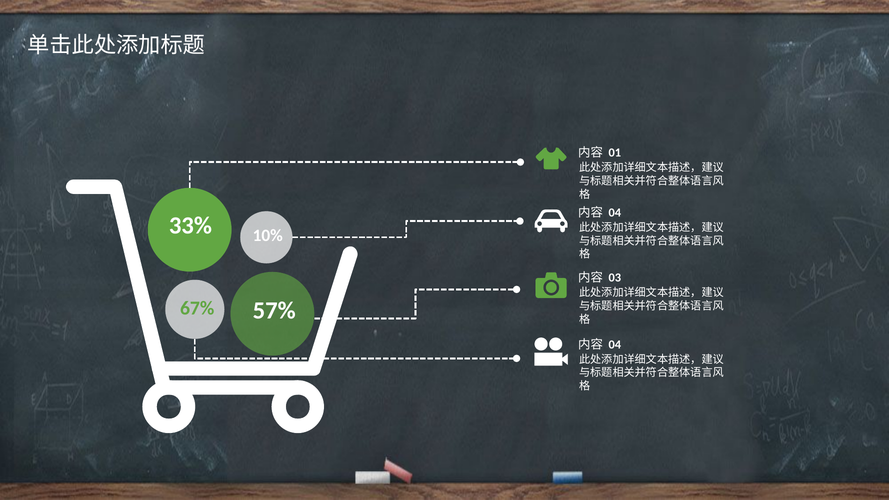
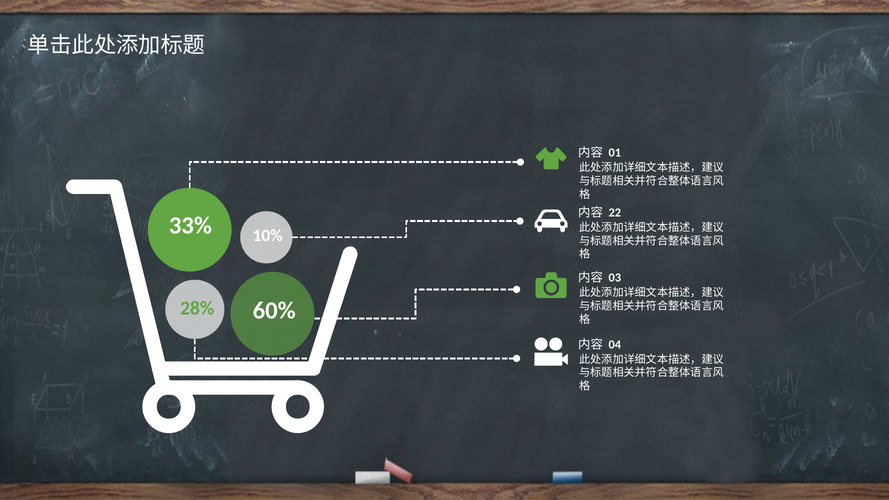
04: 04 -> 22 (615, 213)
67%: 67% -> 28% (197, 308)
57%: 57% -> 60% (274, 311)
